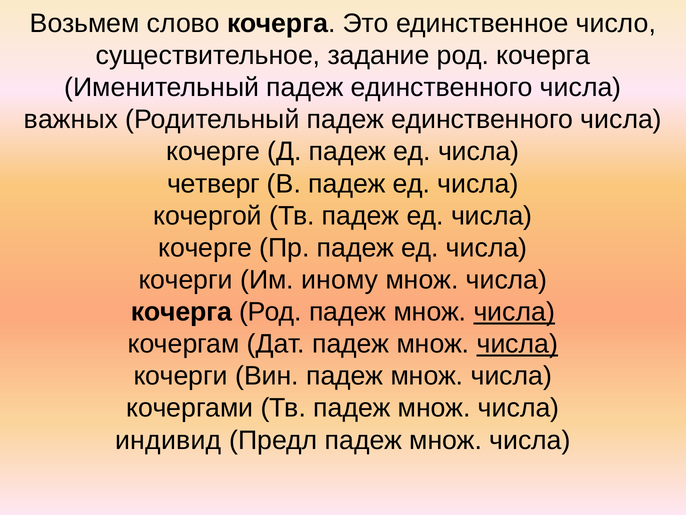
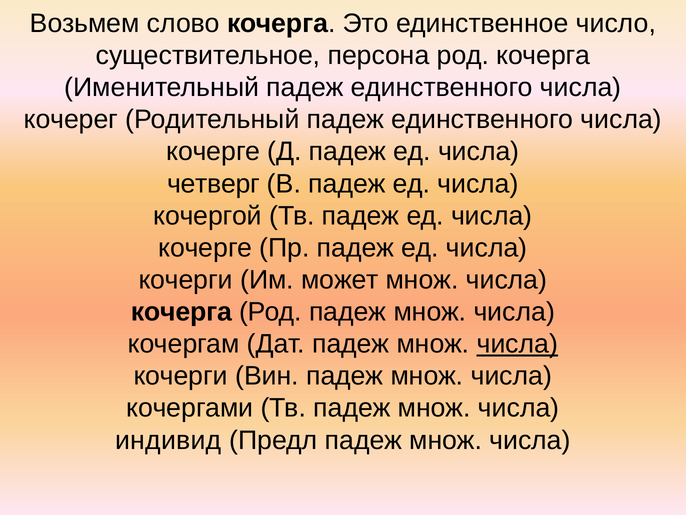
задание: задание -> персона (379, 55)
важных: важных -> кочерег (71, 119)
иному: иному -> может (340, 280)
числа underline: present -> none (514, 312)
